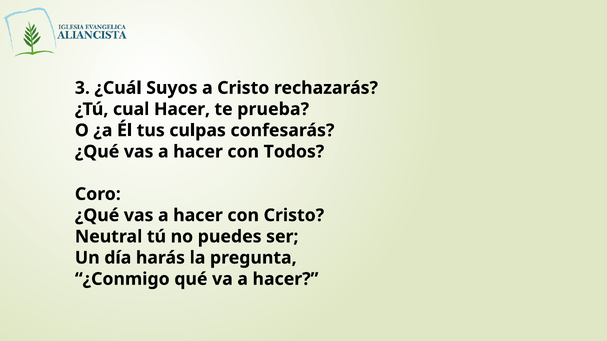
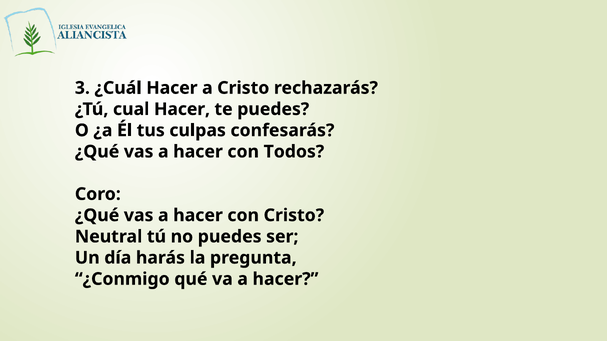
¿Cuál Suyos: Suyos -> Hacer (172, 88)
te prueba: prueba -> puedes (273, 109)
